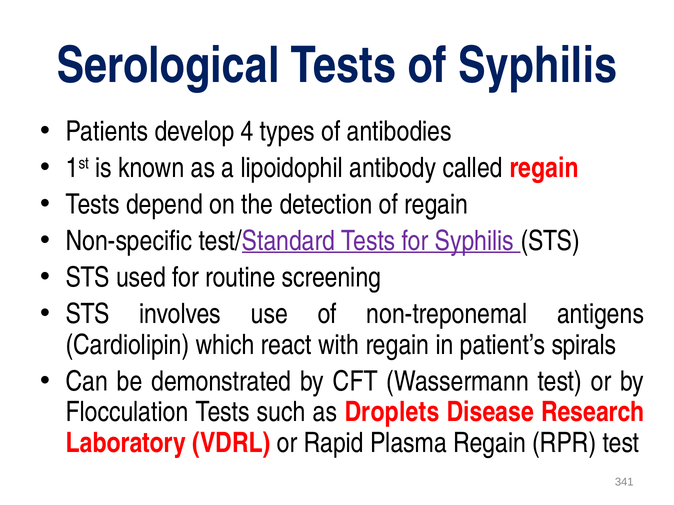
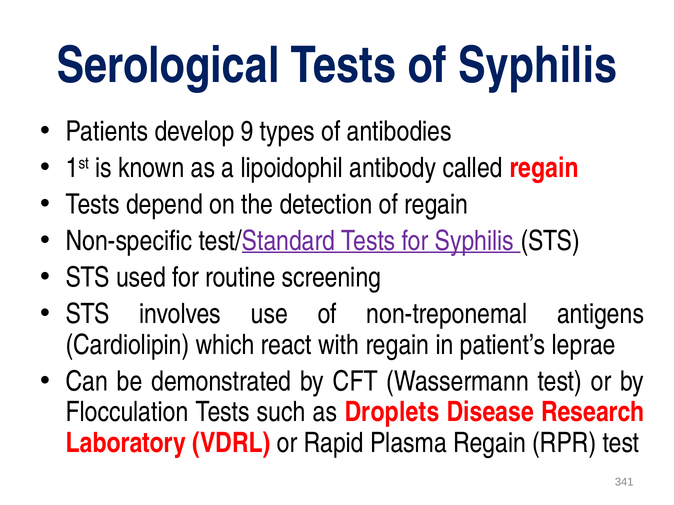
4: 4 -> 9 (247, 132)
spirals: spirals -> leprae (584, 345)
